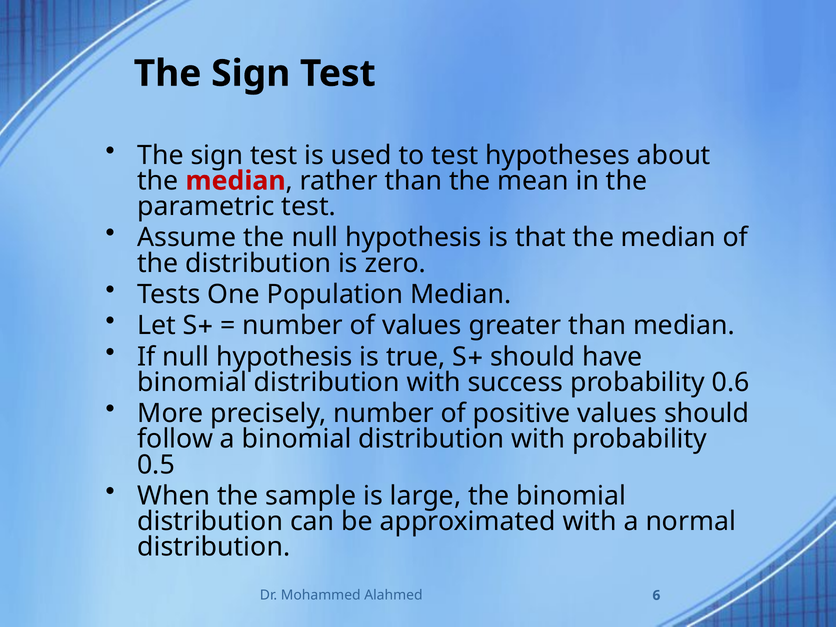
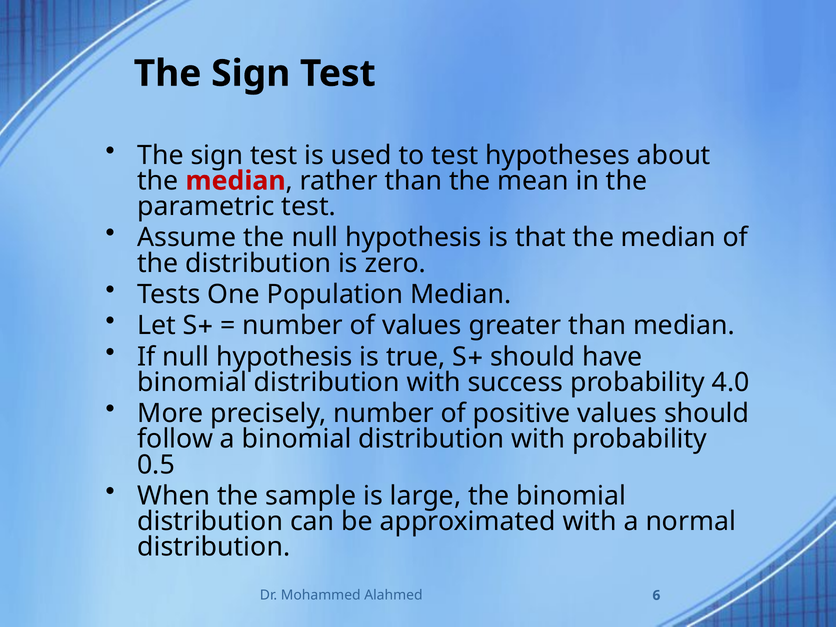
0.6: 0.6 -> 4.0 (731, 382)
